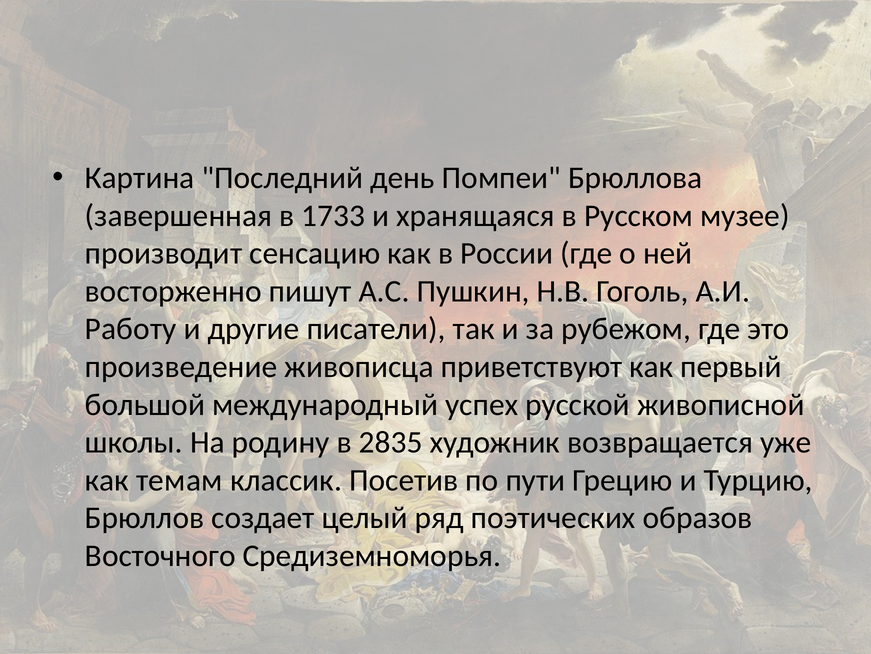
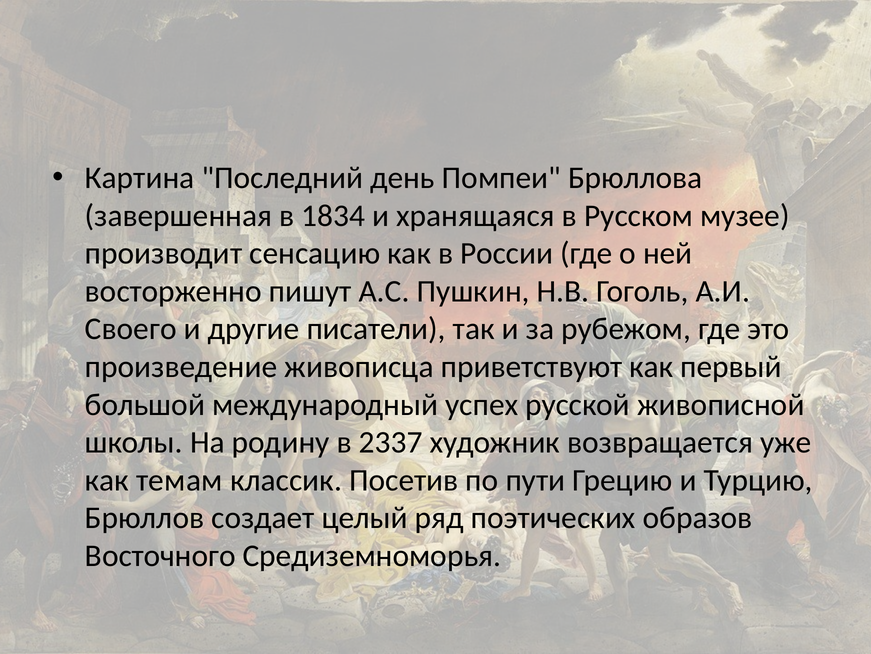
1733: 1733 -> 1834 (333, 216)
Работу: Работу -> Своего (131, 329)
2835: 2835 -> 2337 (391, 442)
